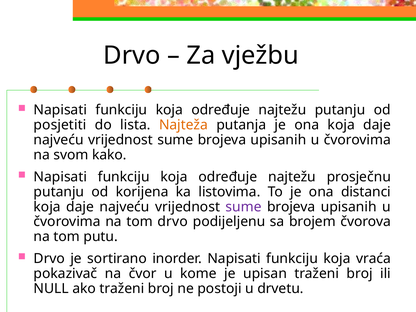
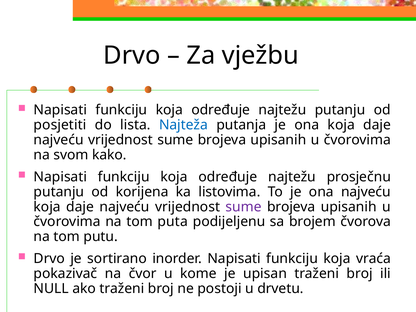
Najteža colour: orange -> blue (183, 125)
ona distanci: distanci -> najveću (366, 192)
tom drvo: drvo -> puta (173, 222)
